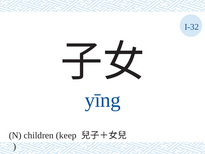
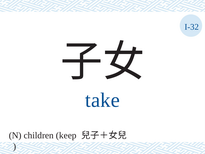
yīng: yīng -> take (102, 100)
